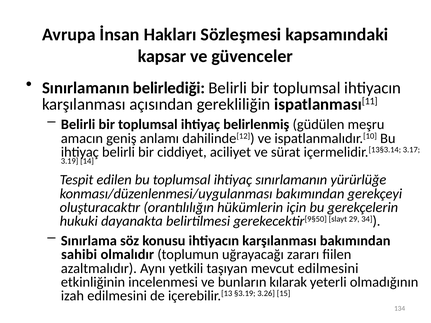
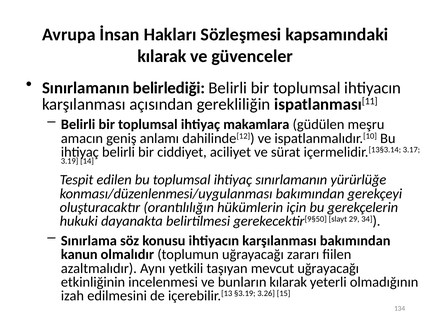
kapsar: kapsar -> kılarak (162, 56)
belirlenmiş: belirlenmiş -> makamlara (256, 125)
sahibi: sahibi -> kanun (79, 255)
mevcut edilmesini: edilmesini -> uğrayacağı (328, 269)
